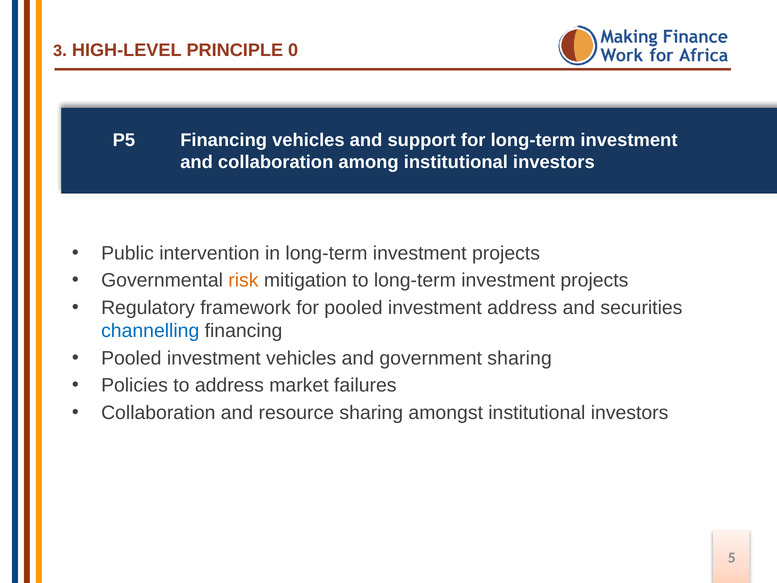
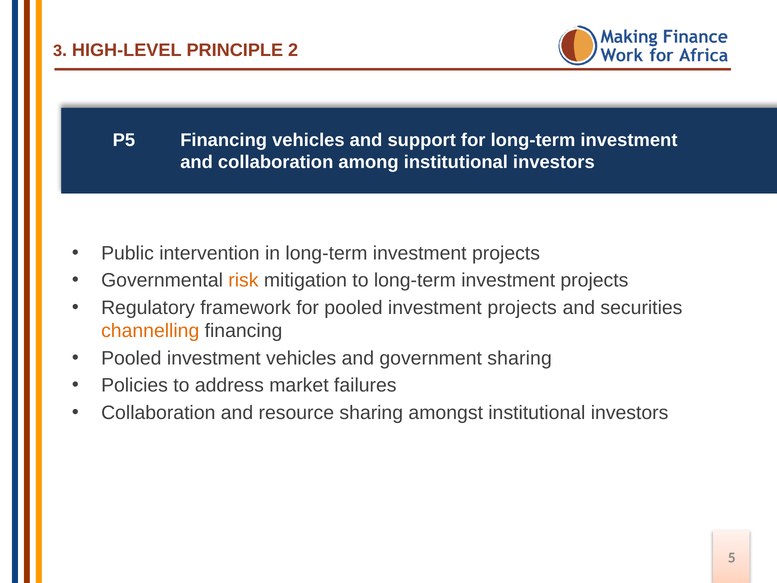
0: 0 -> 2 (293, 50)
pooled investment address: address -> projects (522, 308)
channelling colour: blue -> orange (150, 331)
